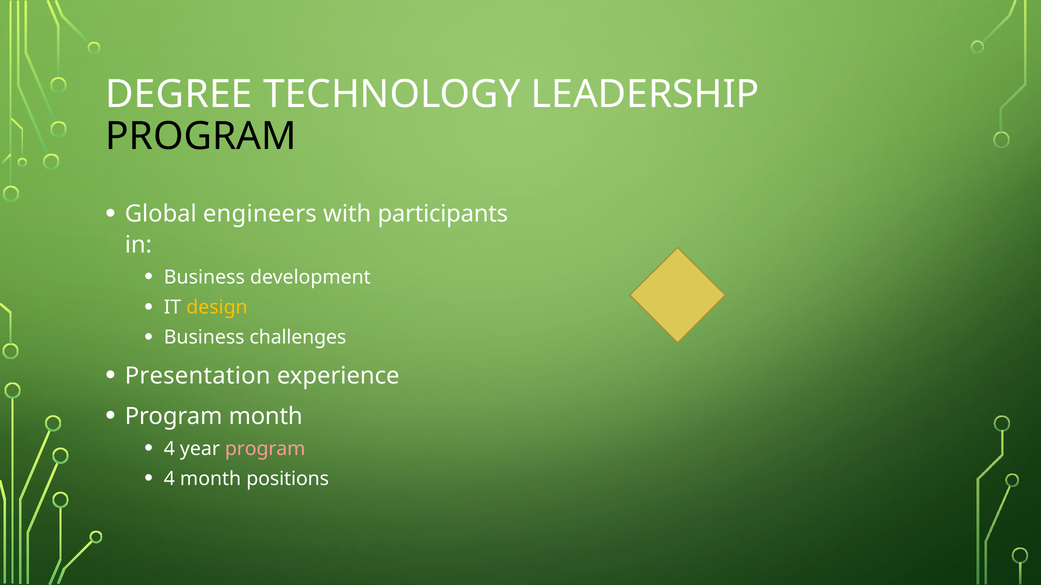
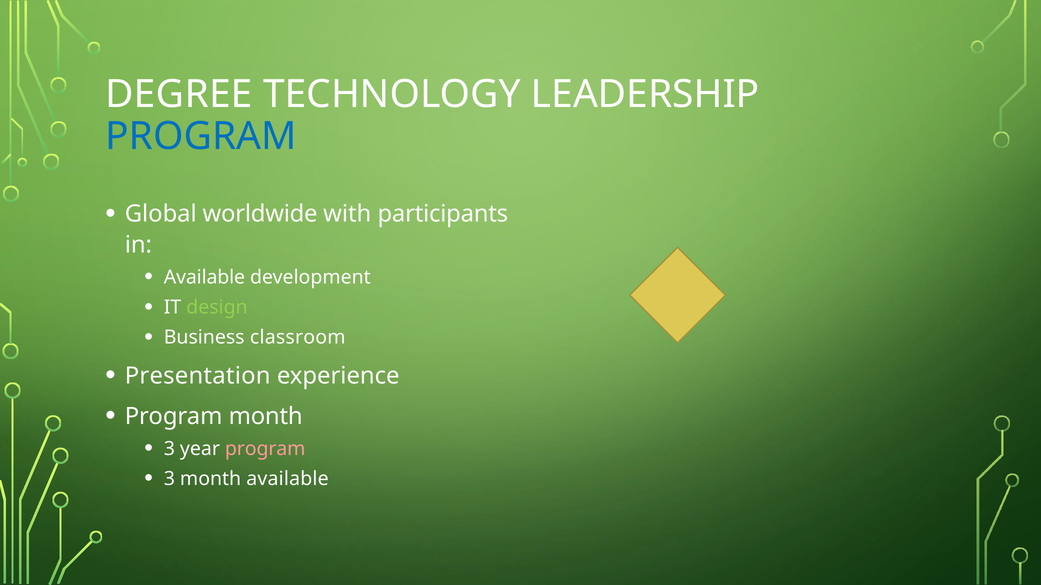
PROGRAM colour: black -> blue (201, 137)
engineers: engineers -> worldwide (260, 214)
Business: Business -> Available (204, 278)
design colour: yellow -> light green (217, 308)
challenges: challenges -> classroom (298, 338)
4: 4 -> 3 (169, 449)
4: 4 -> 3 (169, 479)
month positions: positions -> available (288, 479)
